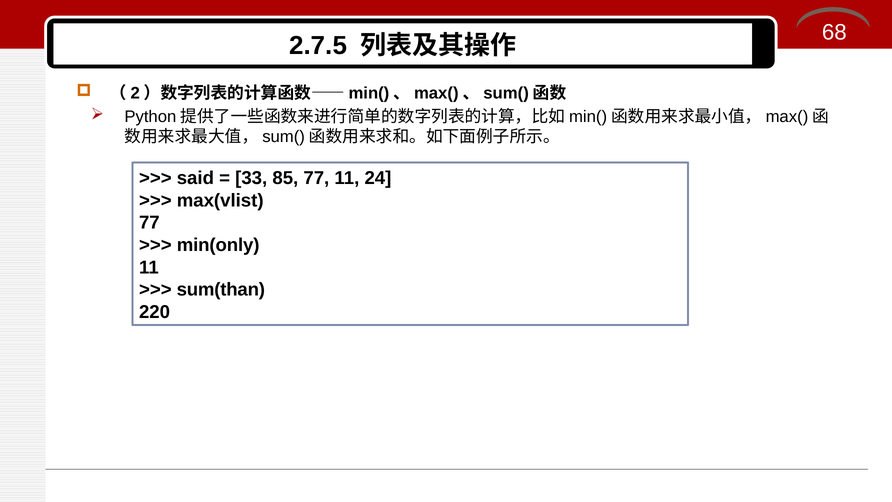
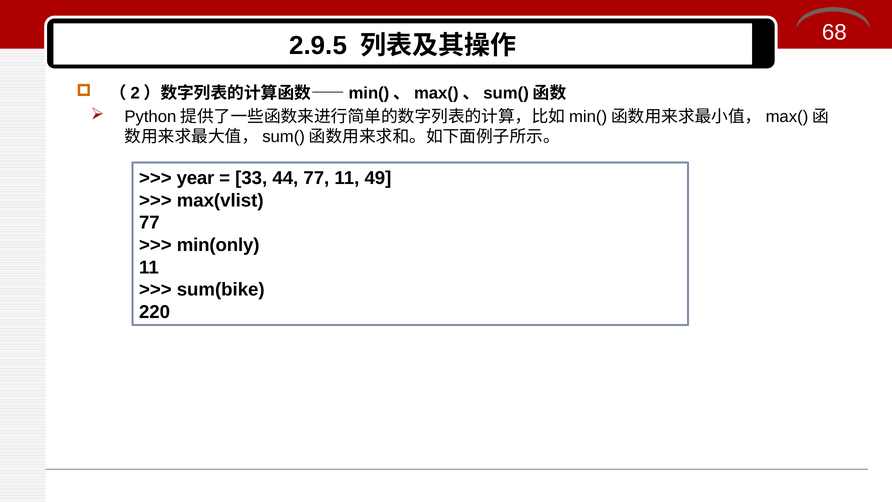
2.7.5: 2.7.5 -> 2.9.5 (318, 46)
said: said -> year (195, 178)
85: 85 -> 44 (285, 178)
24: 24 -> 49 (378, 178)
sum(than: sum(than -> sum(bike (221, 290)
